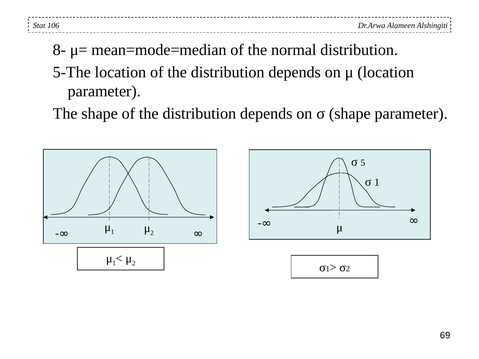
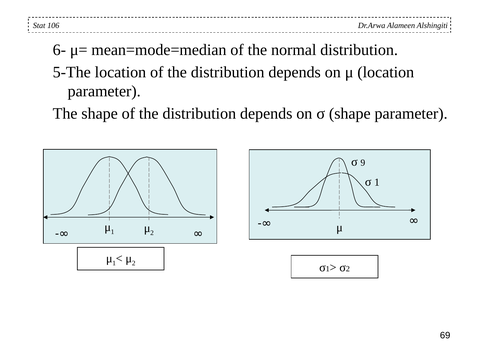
8-: 8- -> 6- (59, 50)
5: 5 -> 9 (363, 163)
